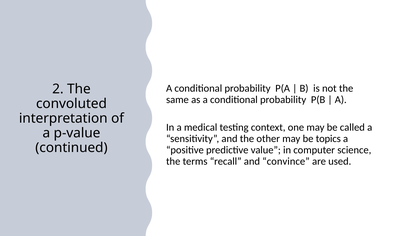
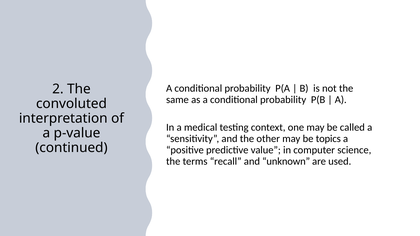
convince: convince -> unknown (286, 162)
